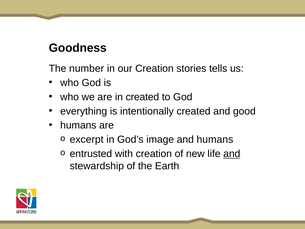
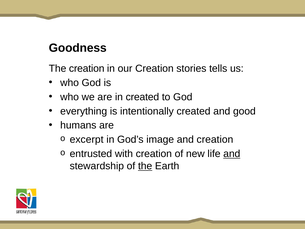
The number: number -> creation (87, 68)
and humans: humans -> creation (215, 139)
the underline: none -> present (145, 166)
